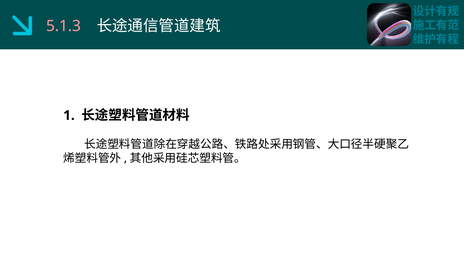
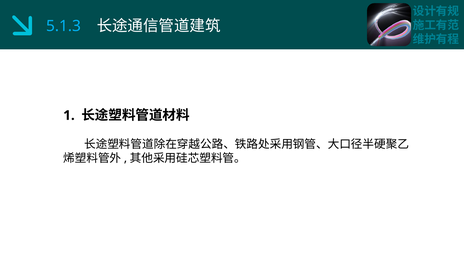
5.1.3 colour: pink -> light blue (63, 26)
